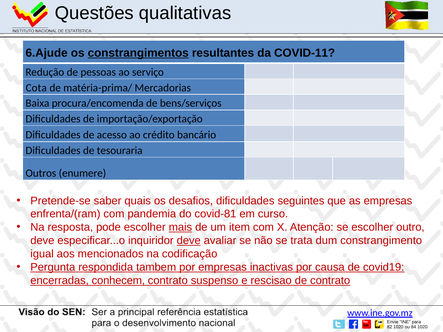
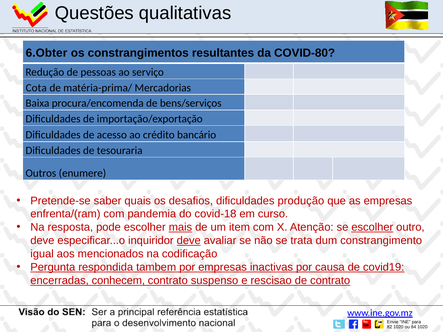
6.Ajude: 6.Ajude -> 6.Obter (47, 53)
constrangimentos underline: present -> none (138, 53)
COVID-11: COVID-11 -> COVID-80 (305, 53)
seguintes: seguintes -> produção (301, 201)
covid-81: covid-81 -> covid-18 (215, 214)
escolher underline: none -> present (372, 227)
